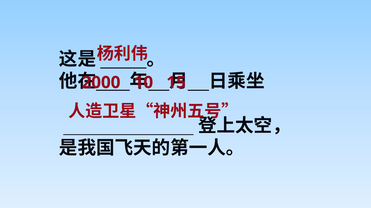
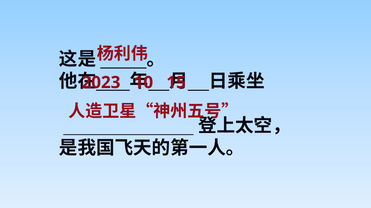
2000: 2000 -> 2023 (101, 83)
